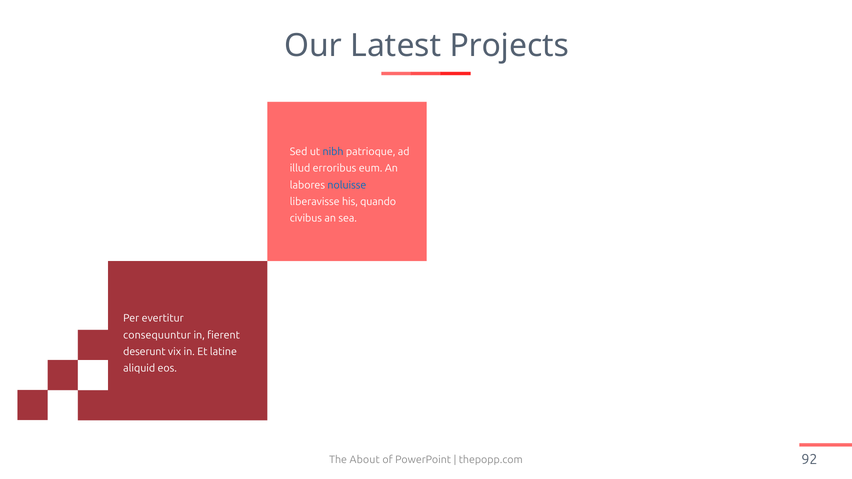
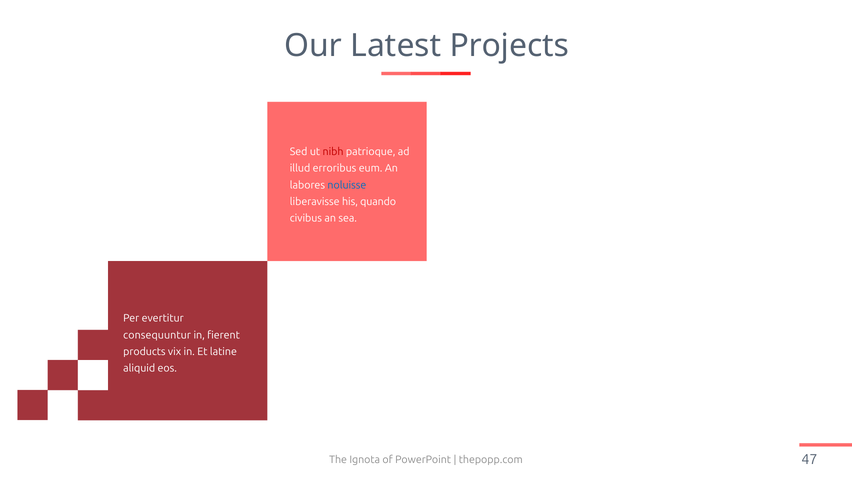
nibh colour: blue -> red (333, 152)
deserunt: deserunt -> products (144, 352)
About: About -> Ignota (365, 460)
92: 92 -> 47 (809, 460)
